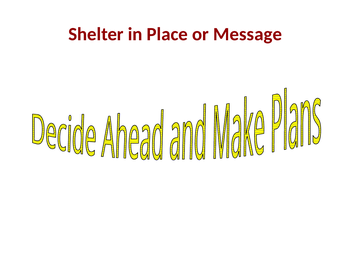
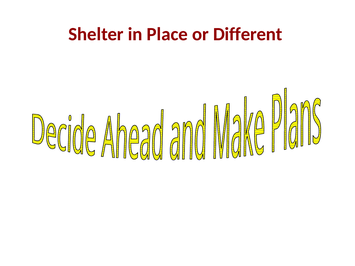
Message: Message -> Different (248, 34)
